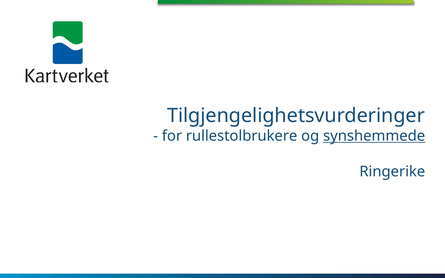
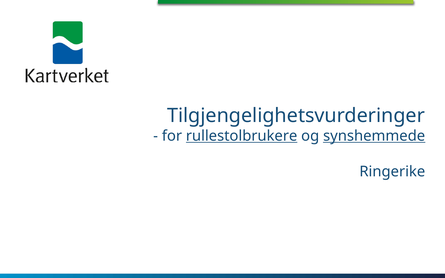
rullestolbrukere underline: none -> present (242, 136)
